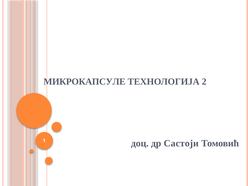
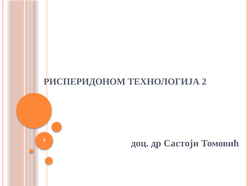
МИКРОКАПСУЛЕ: МИКРОКАПСУЛЕ -> РИСПЕРИДОНОМ (85, 82)
